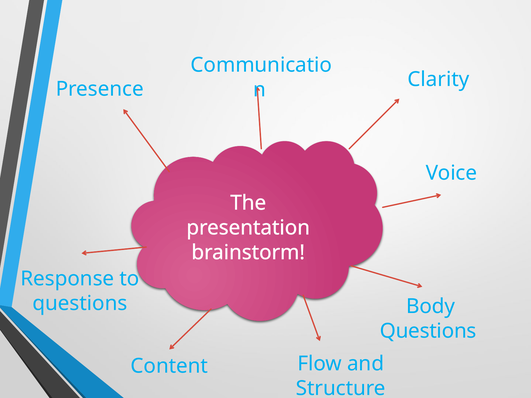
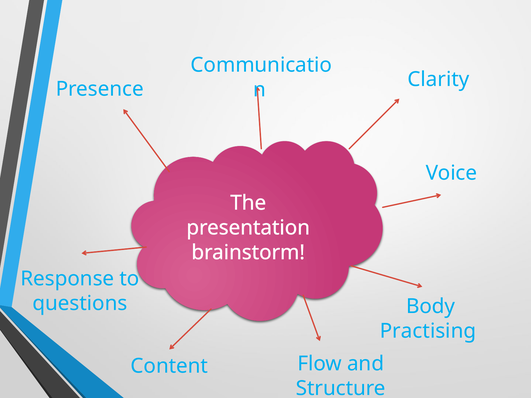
Questions: Questions -> Practising (428, 331)
